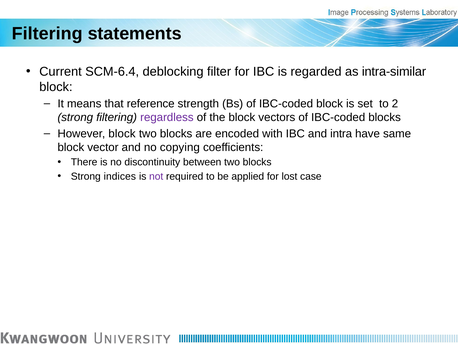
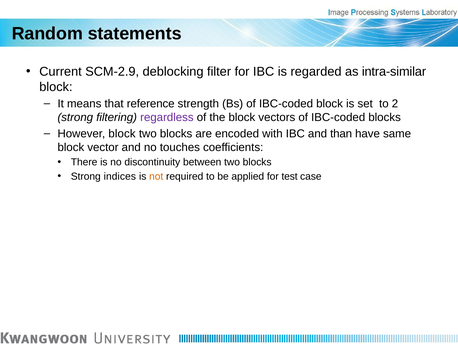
Filtering: Filtering -> Random (47, 33)
SCM-6.4: SCM-6.4 -> SCM-2.9 (112, 72)
intra: intra -> than (341, 133)
copying: copying -> touches (180, 147)
not colour: purple -> orange (156, 176)
lost: lost -> test (290, 176)
